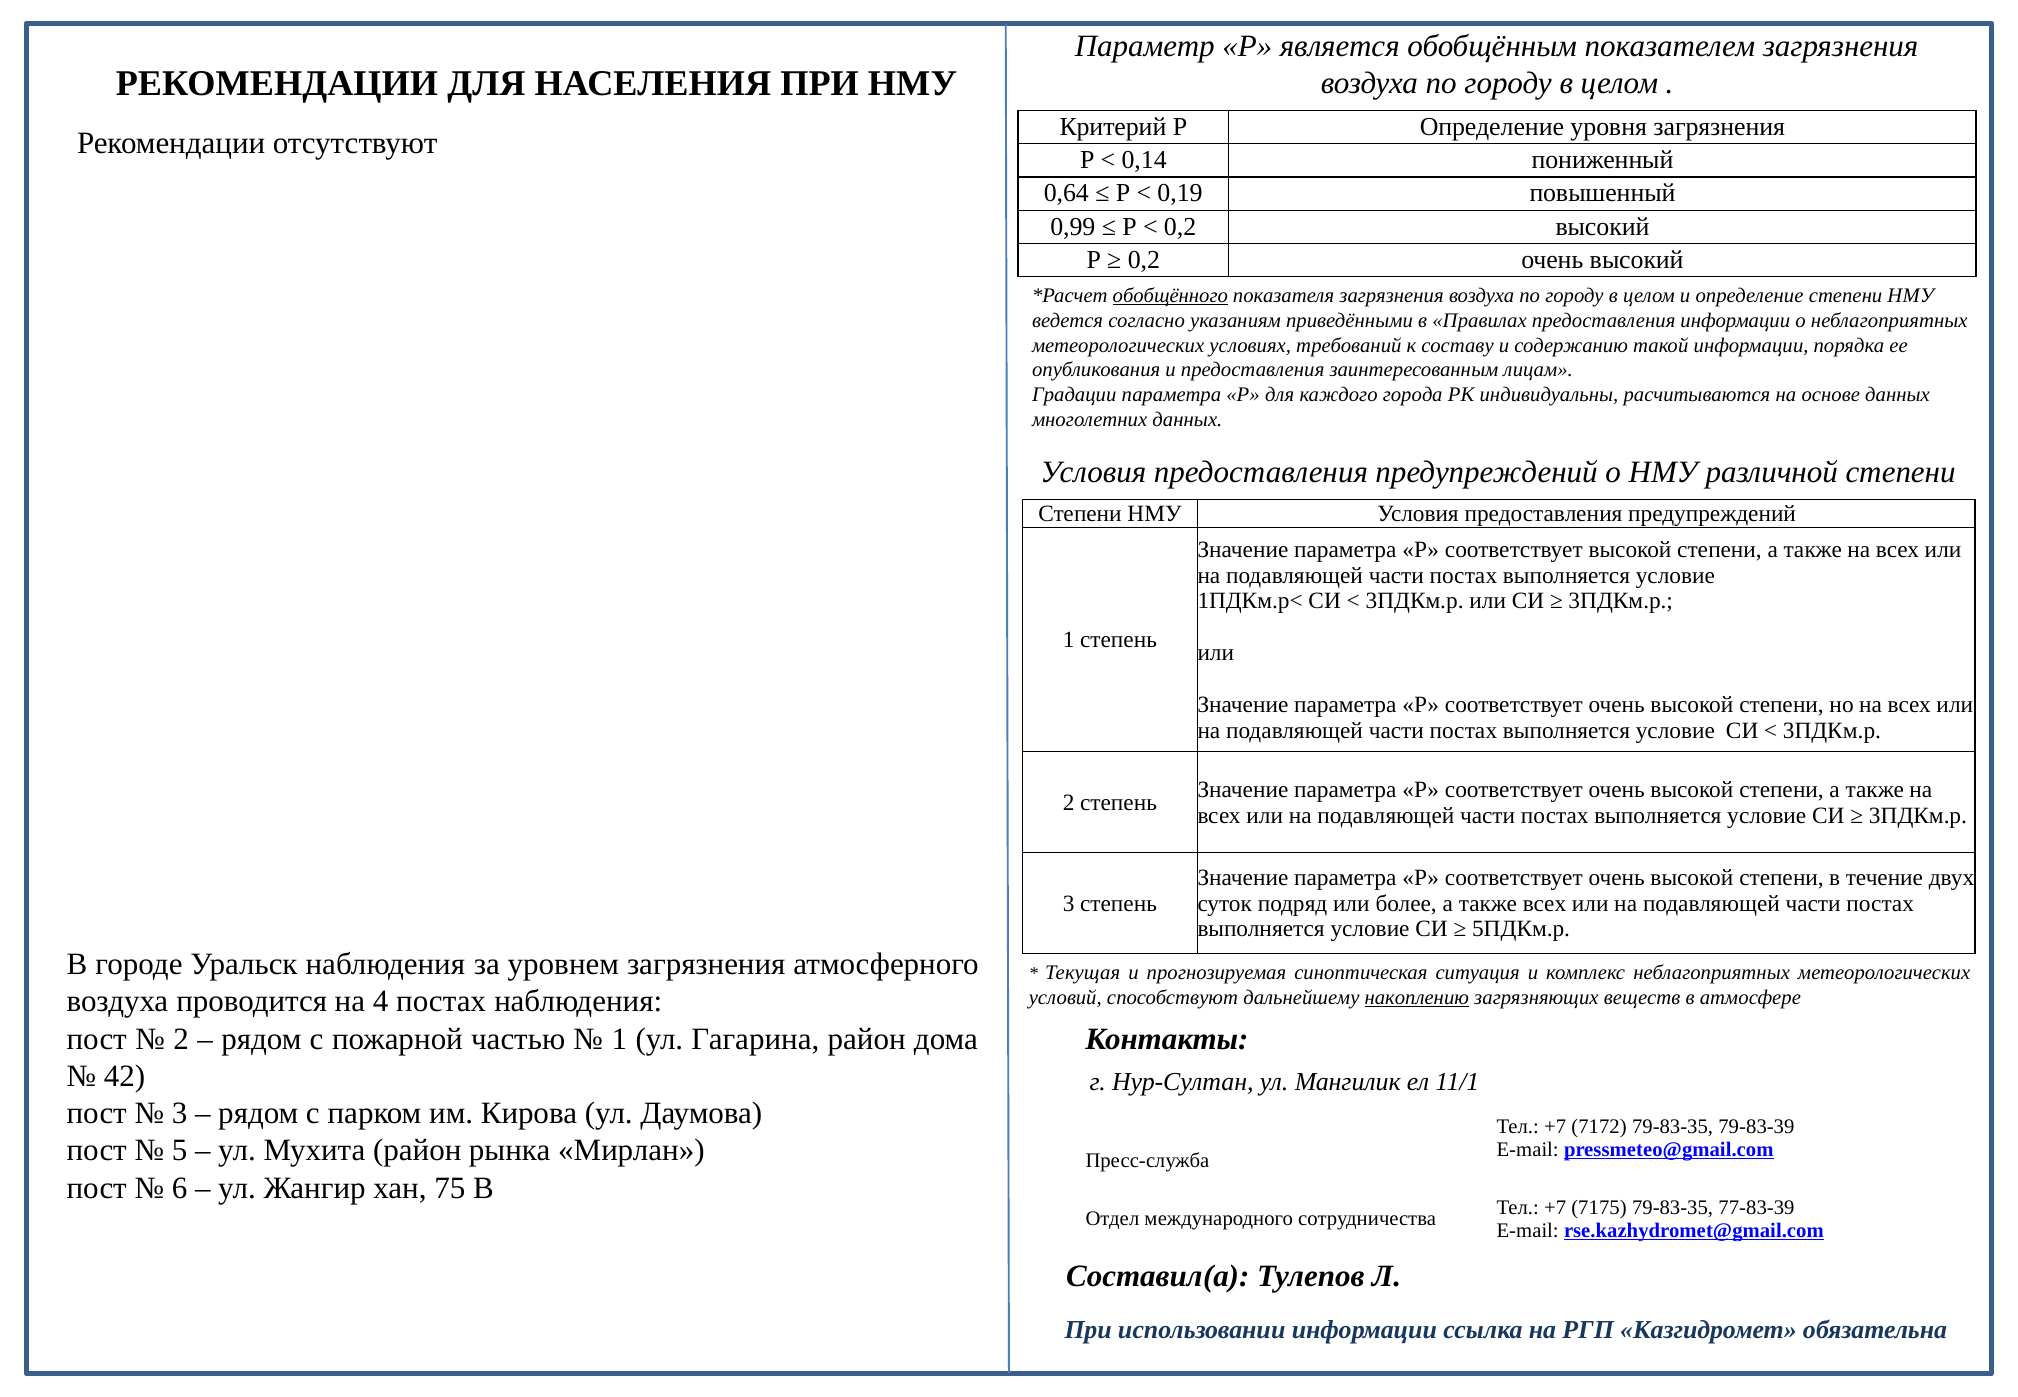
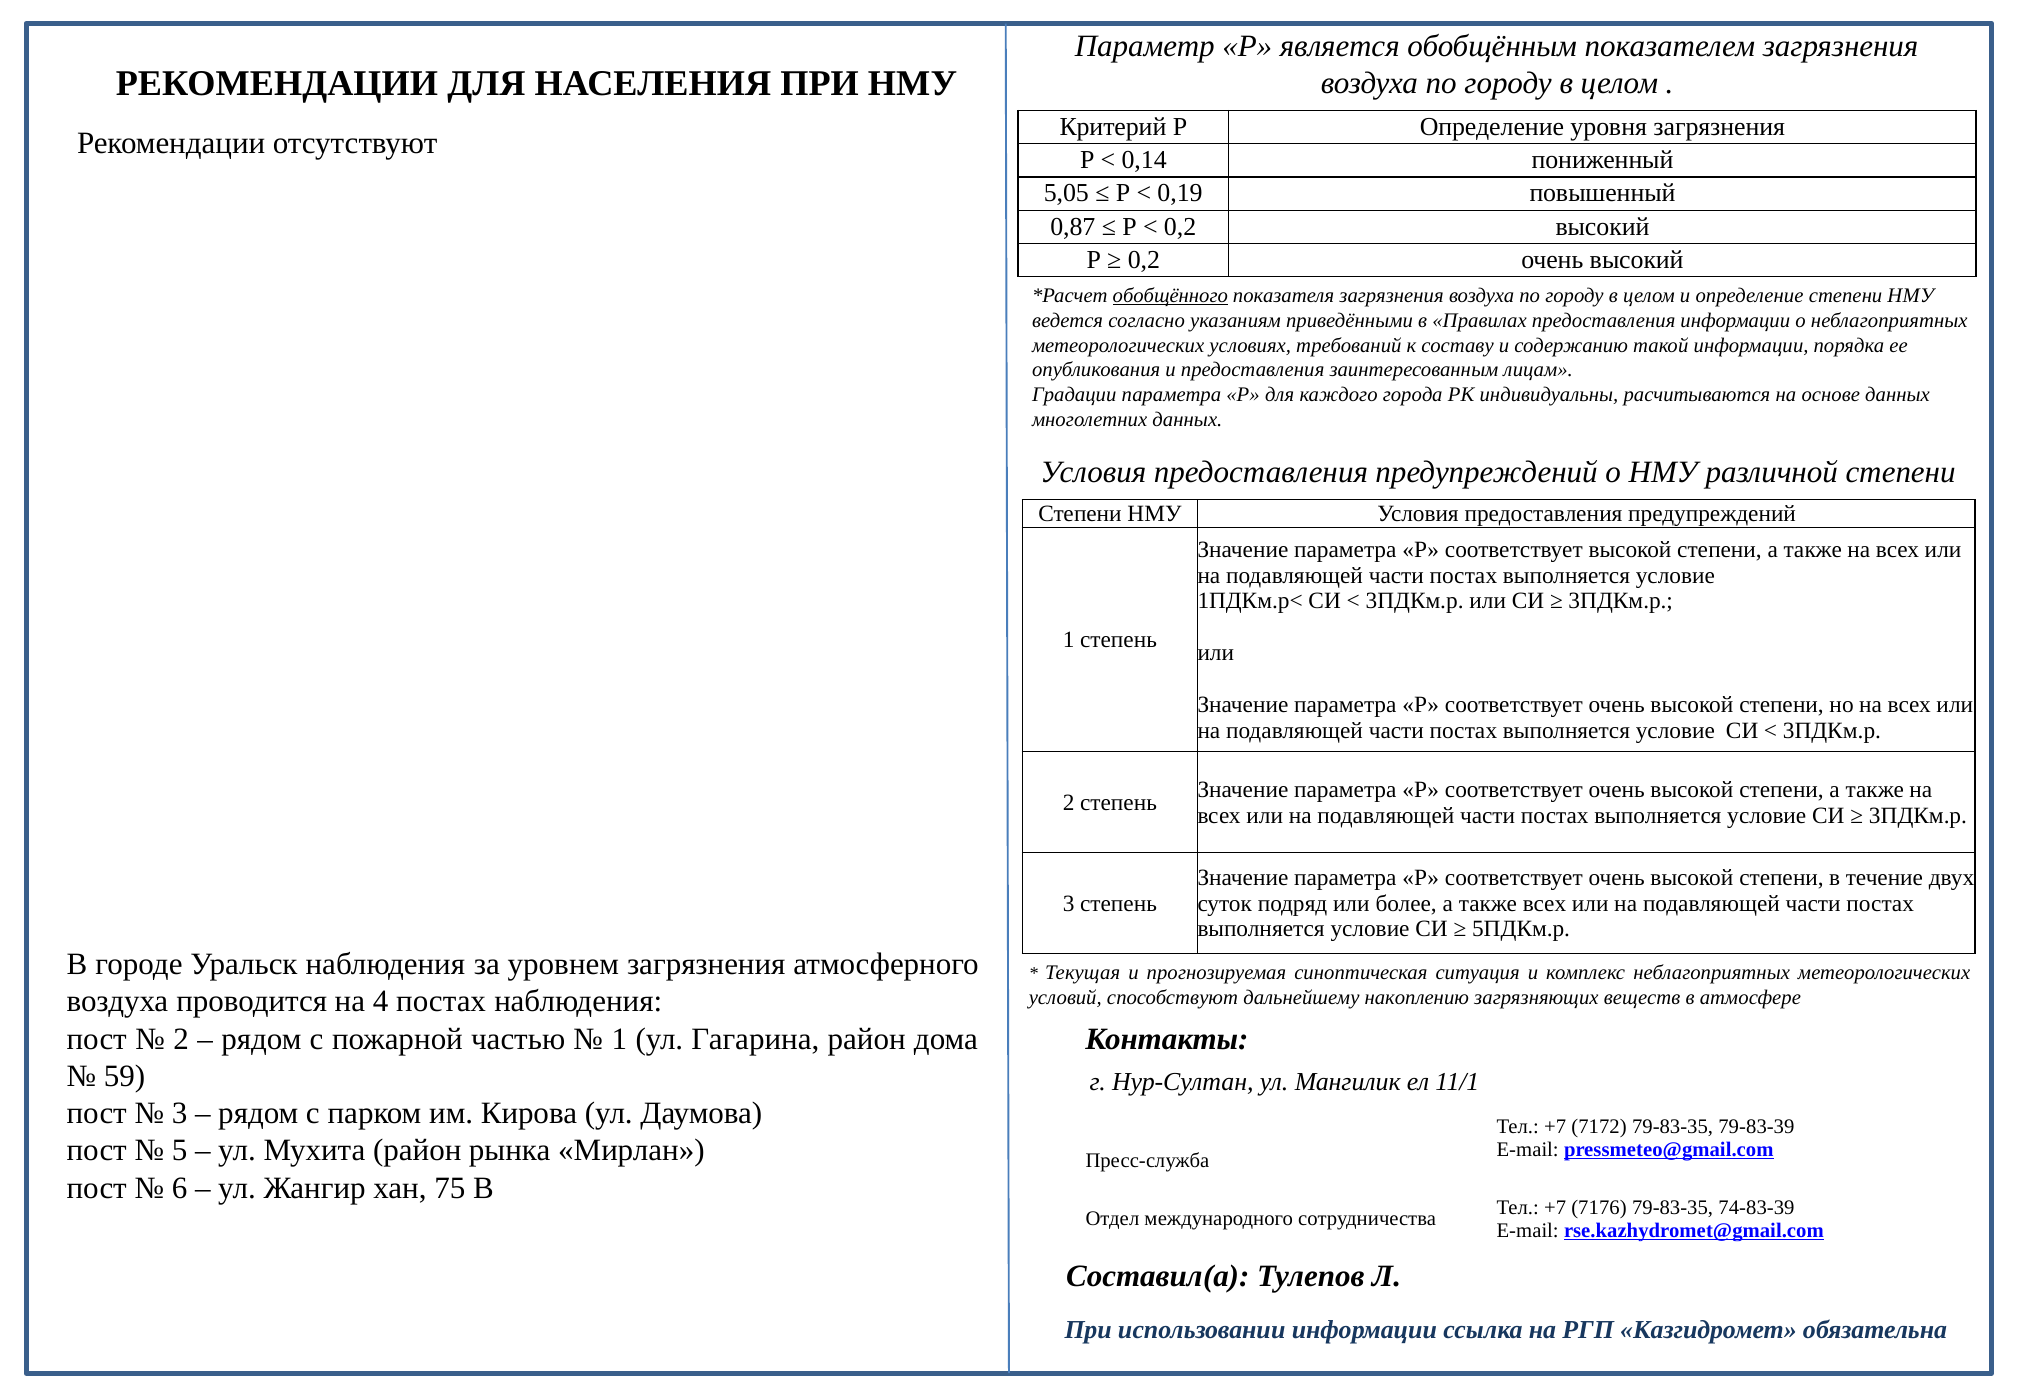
0,64: 0,64 -> 5,05 (1066, 193)
0,99: 0,99 -> 0,87 (1073, 227)
накоплению underline: present -> none (1417, 998)
42: 42 -> 59 (125, 1076)
7175: 7175 -> 7176 (1599, 1207)
77-83-39: 77-83-39 -> 74-83-39 (1756, 1207)
